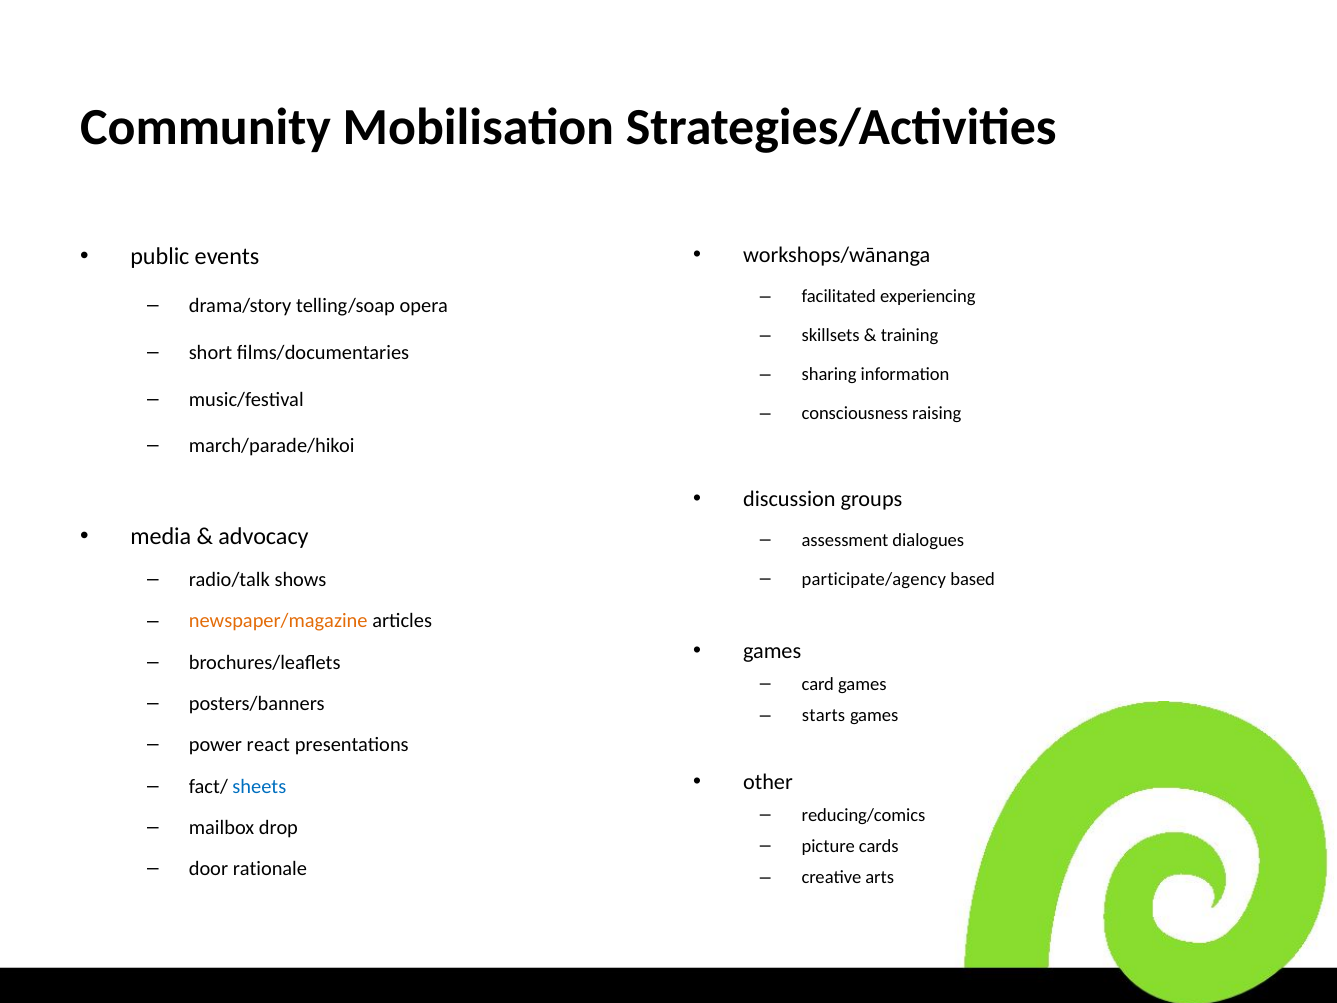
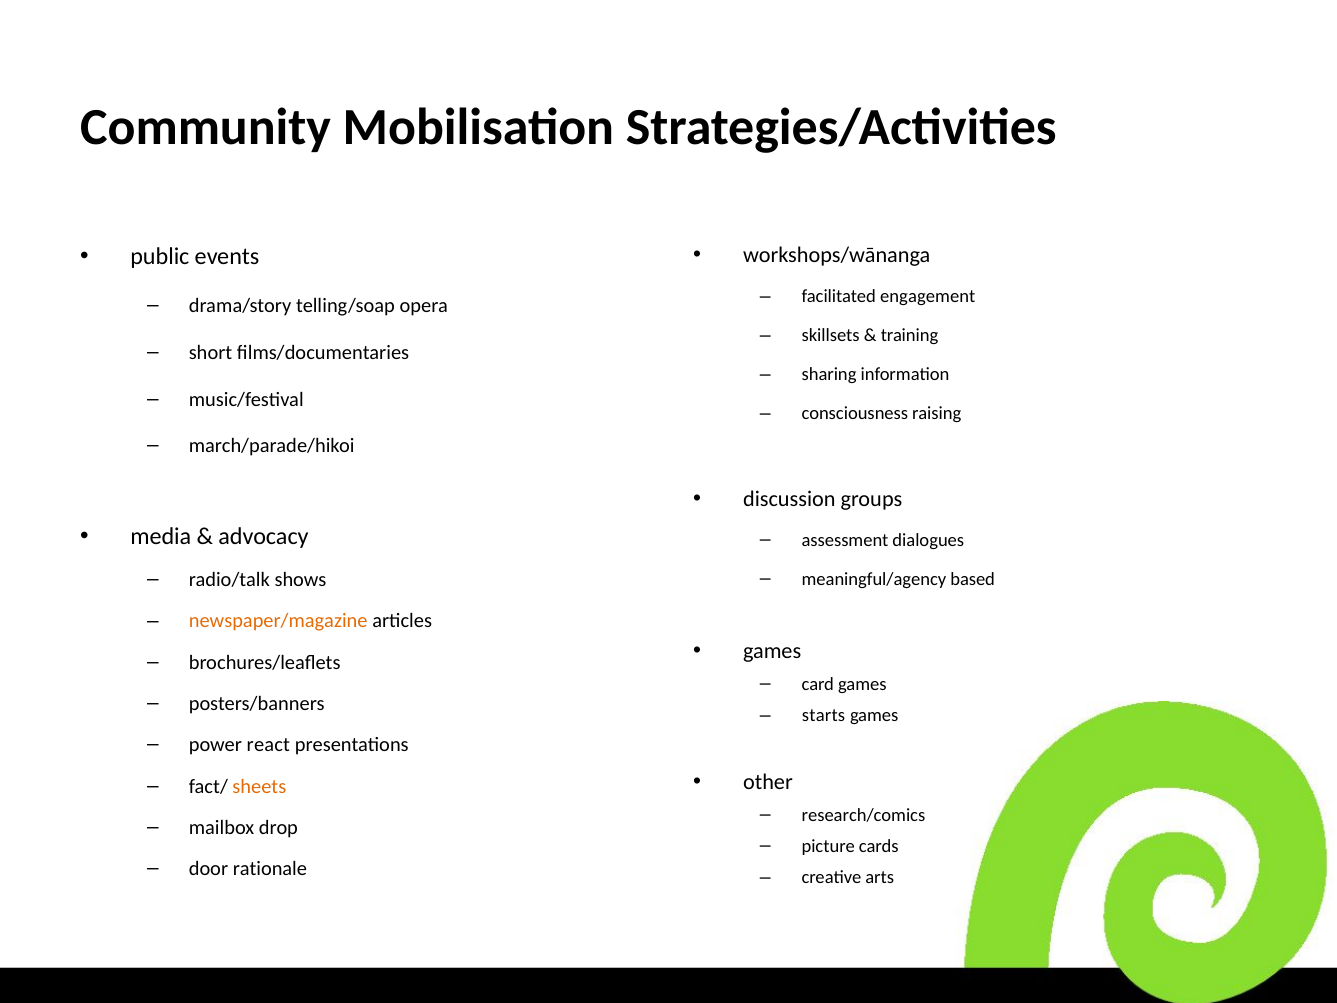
experiencing: experiencing -> engagement (928, 297)
participate/agency: participate/agency -> meaningful/agency (874, 579)
sheets colour: blue -> orange (259, 786)
reducing/comics: reducing/comics -> research/comics (863, 815)
